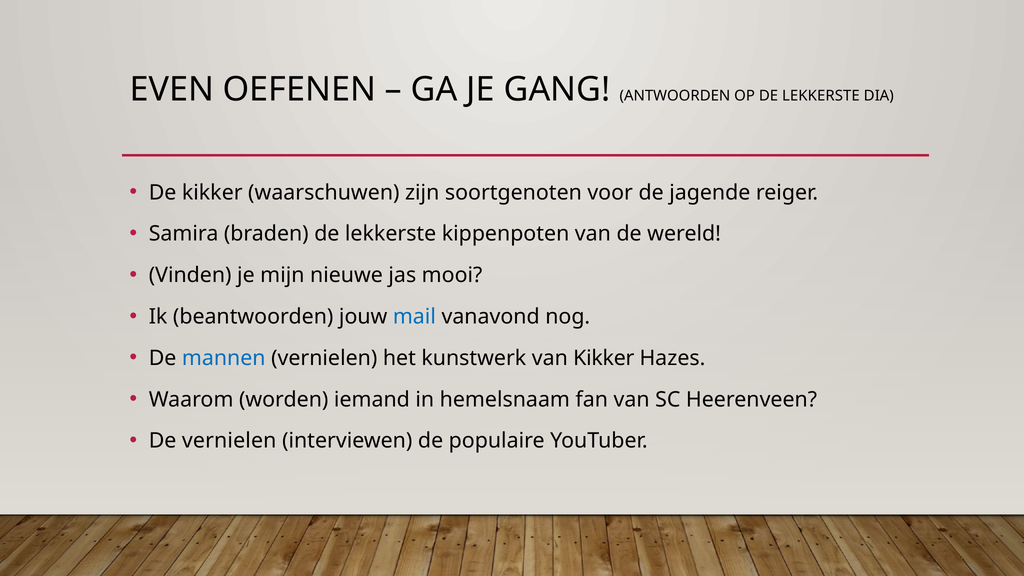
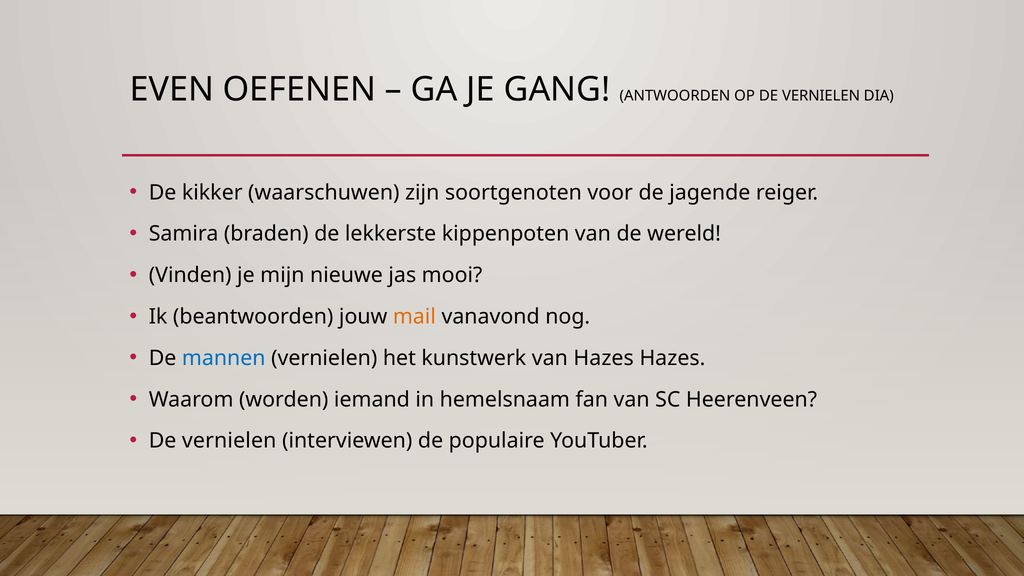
OP DE LEKKERSTE: LEKKERSTE -> VERNIELEN (821, 96)
mail colour: blue -> orange (414, 317)
van Kikker: Kikker -> Hazes (604, 358)
